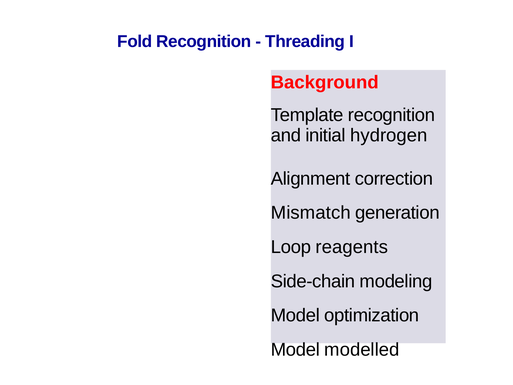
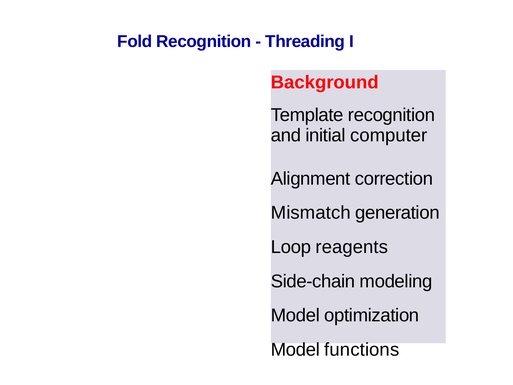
hydrogen: hydrogen -> computer (389, 135)
modelled: modelled -> functions (362, 350)
